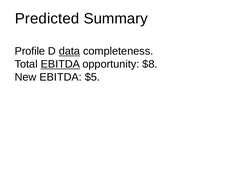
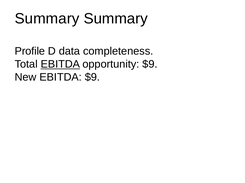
Predicted: Predicted -> Summary (47, 19)
data underline: present -> none (69, 51)
opportunity $8: $8 -> $9 (150, 64)
EBITDA $5: $5 -> $9 (92, 78)
